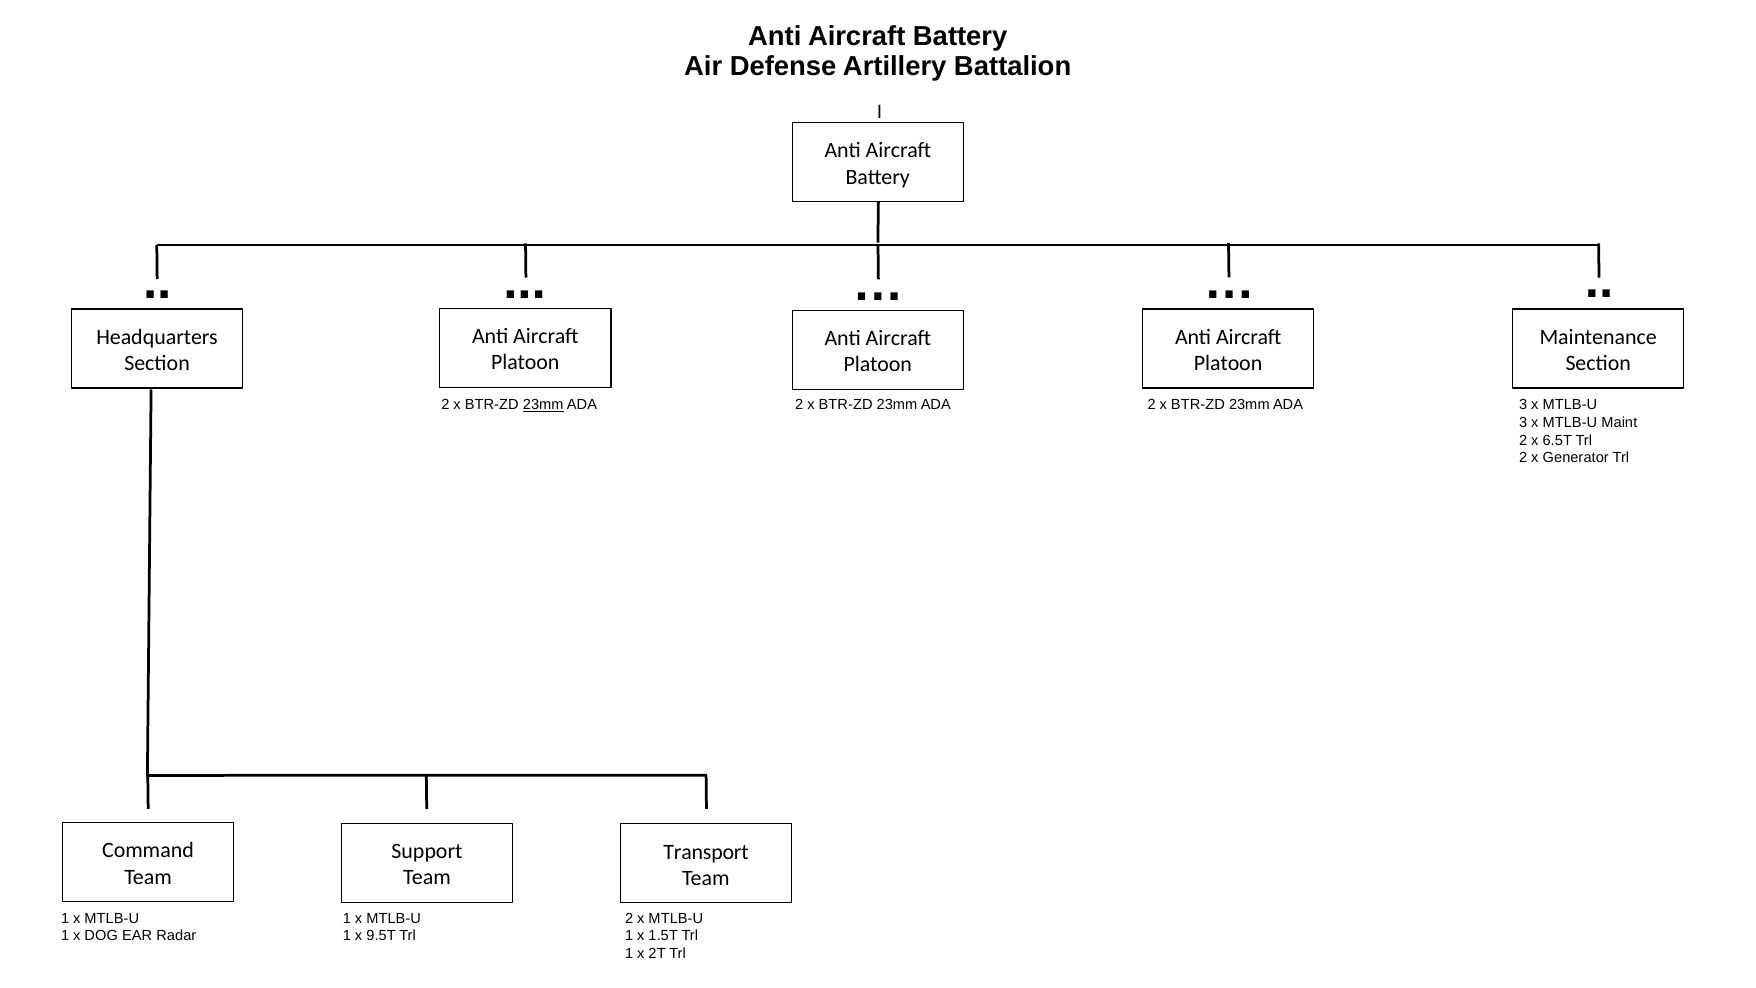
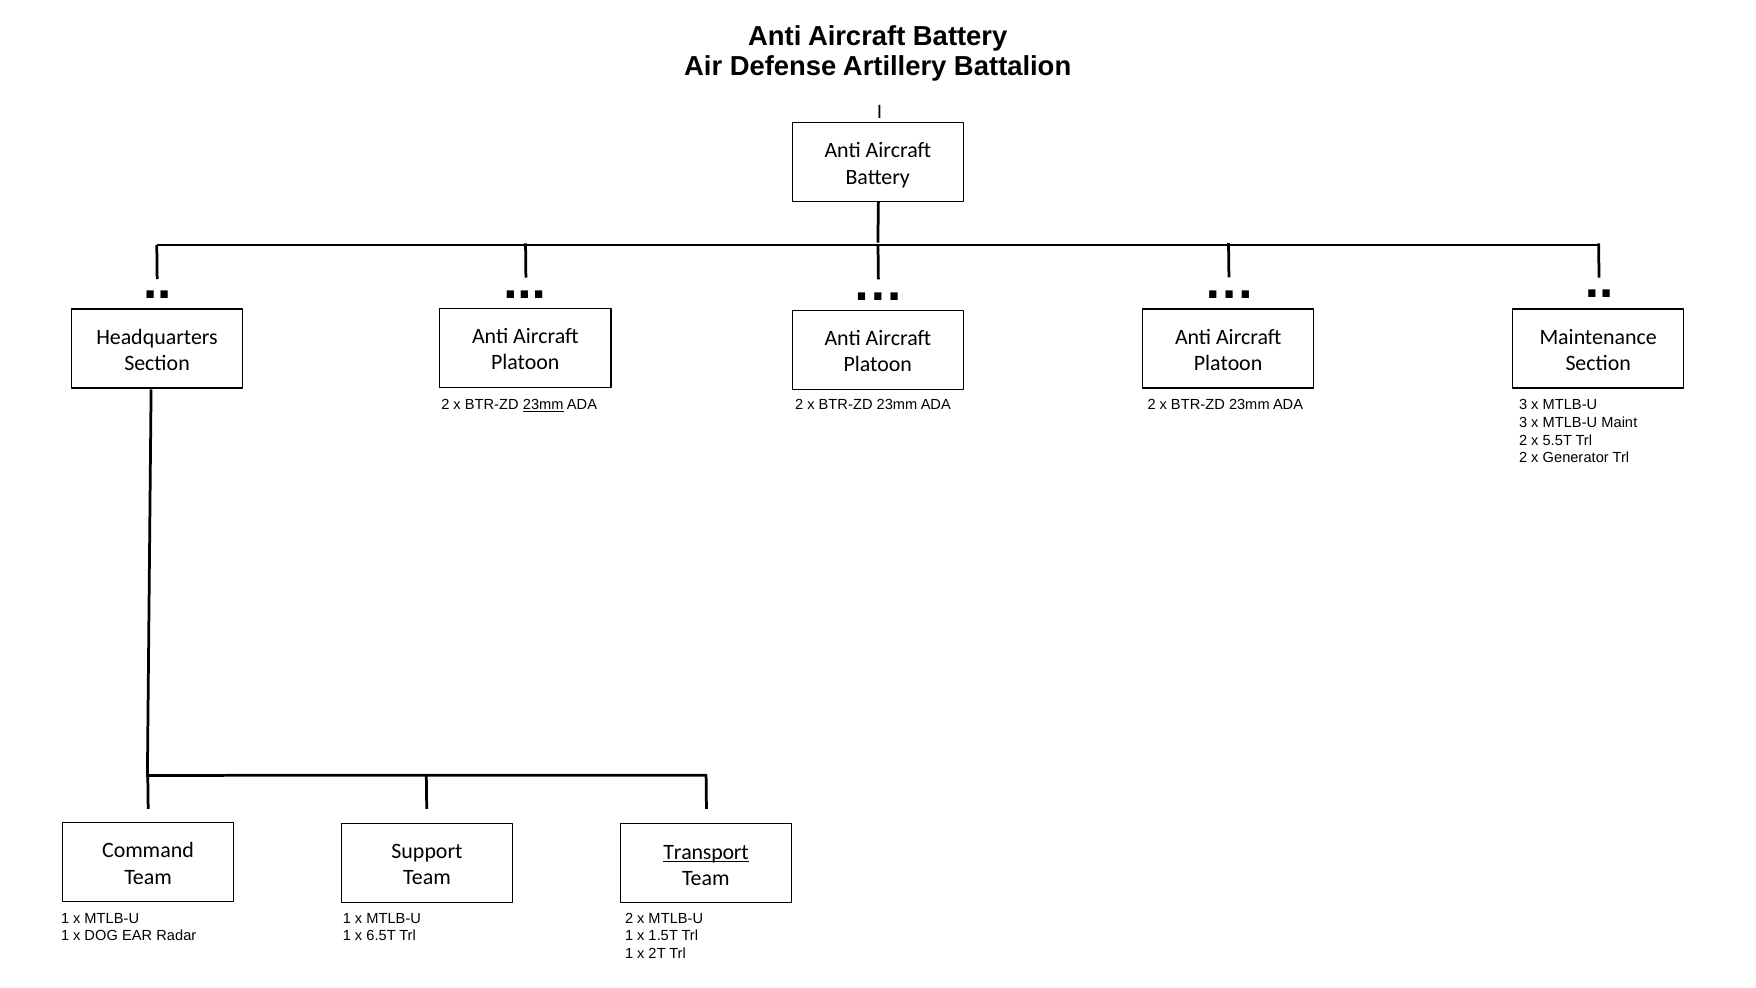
6.5T: 6.5T -> 5.5T (1557, 440)
Transport underline: none -> present (706, 852)
9.5T: 9.5T -> 6.5T (381, 935)
